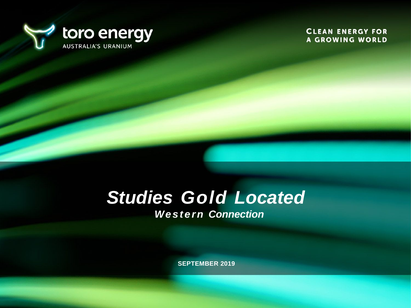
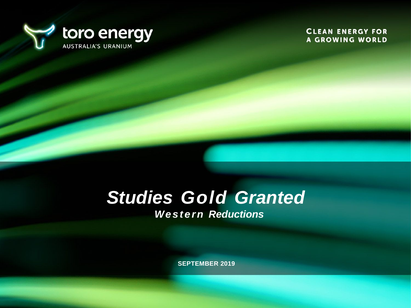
Located: Located -> Granted (270, 198)
Connection: Connection -> Reductions (236, 215)
